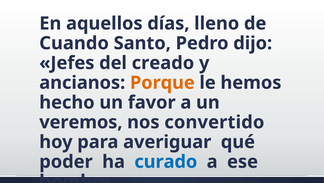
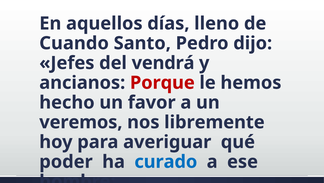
creado: creado -> vendrá (163, 63)
Porque colour: orange -> red (162, 82)
convertido: convertido -> libremente (214, 122)
